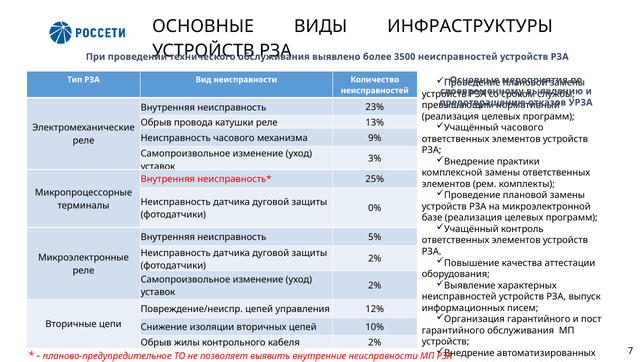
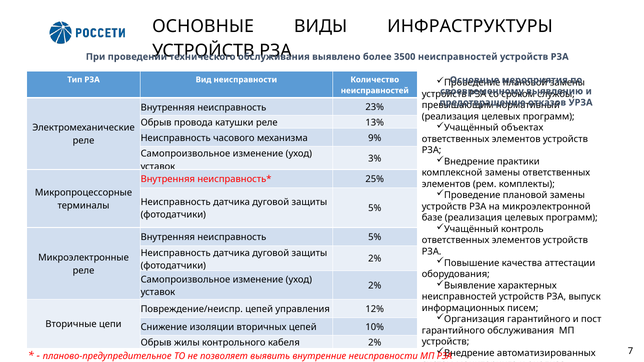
Учащённый часового: часового -> объектах (522, 128)
0%: 0% -> 5% (375, 208)
